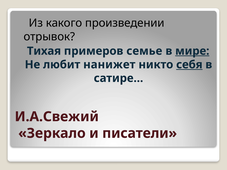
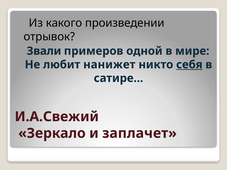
Тихая: Тихая -> Звали (44, 51)
семье: семье -> одной (144, 51)
мире underline: present -> none (192, 51)
писатели: писатели -> заплачет (140, 133)
